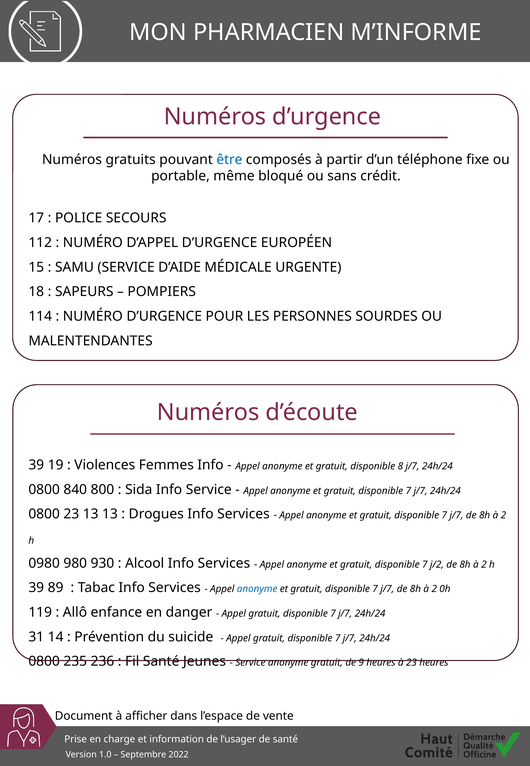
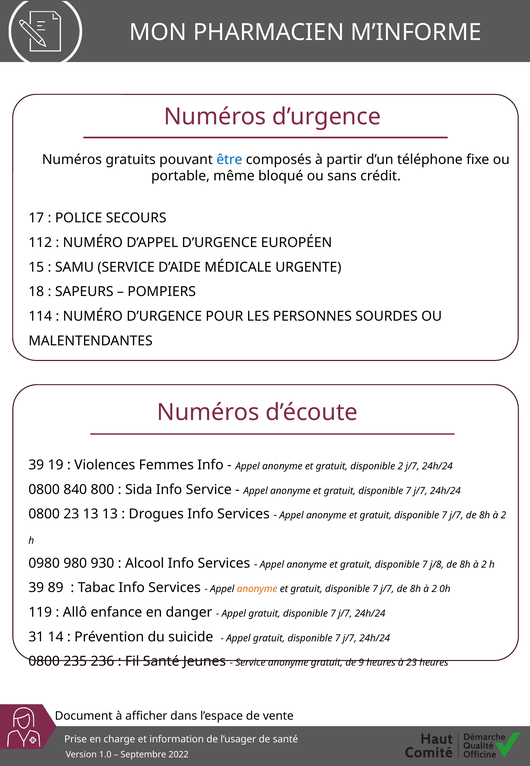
disponible 8: 8 -> 2 (400, 466)
j/2: j/2 -> j/8 (437, 564)
anonyme colour: blue -> orange (257, 589)
